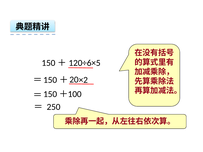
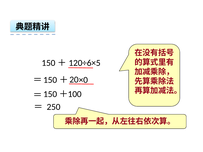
×2: ×2 -> ×0 (83, 80)
